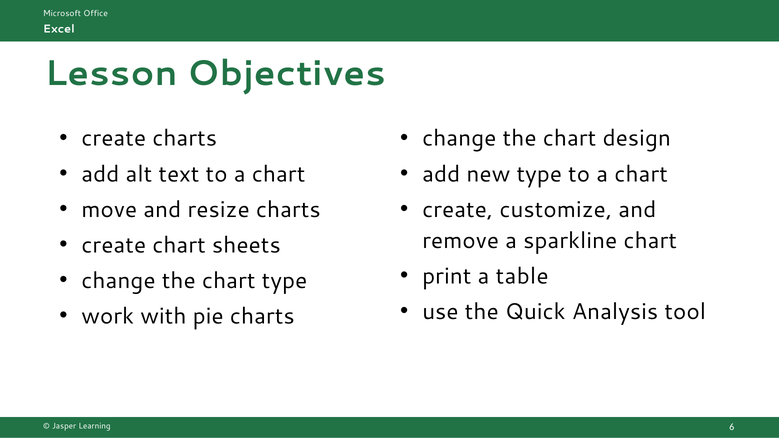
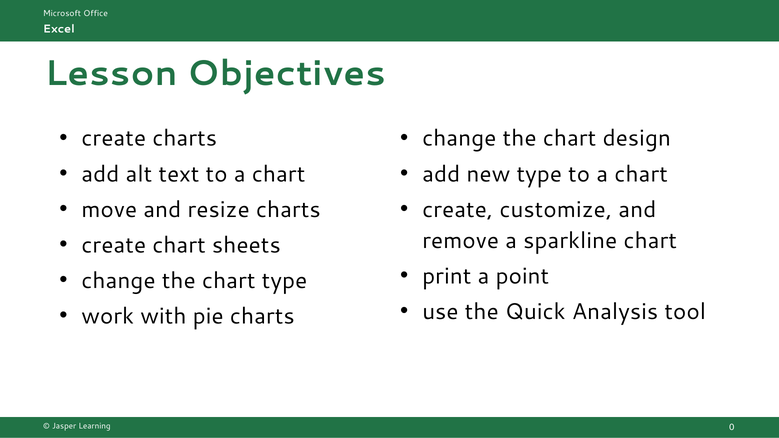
table: table -> point (522, 276)
6: 6 -> 0 (732, 427)
